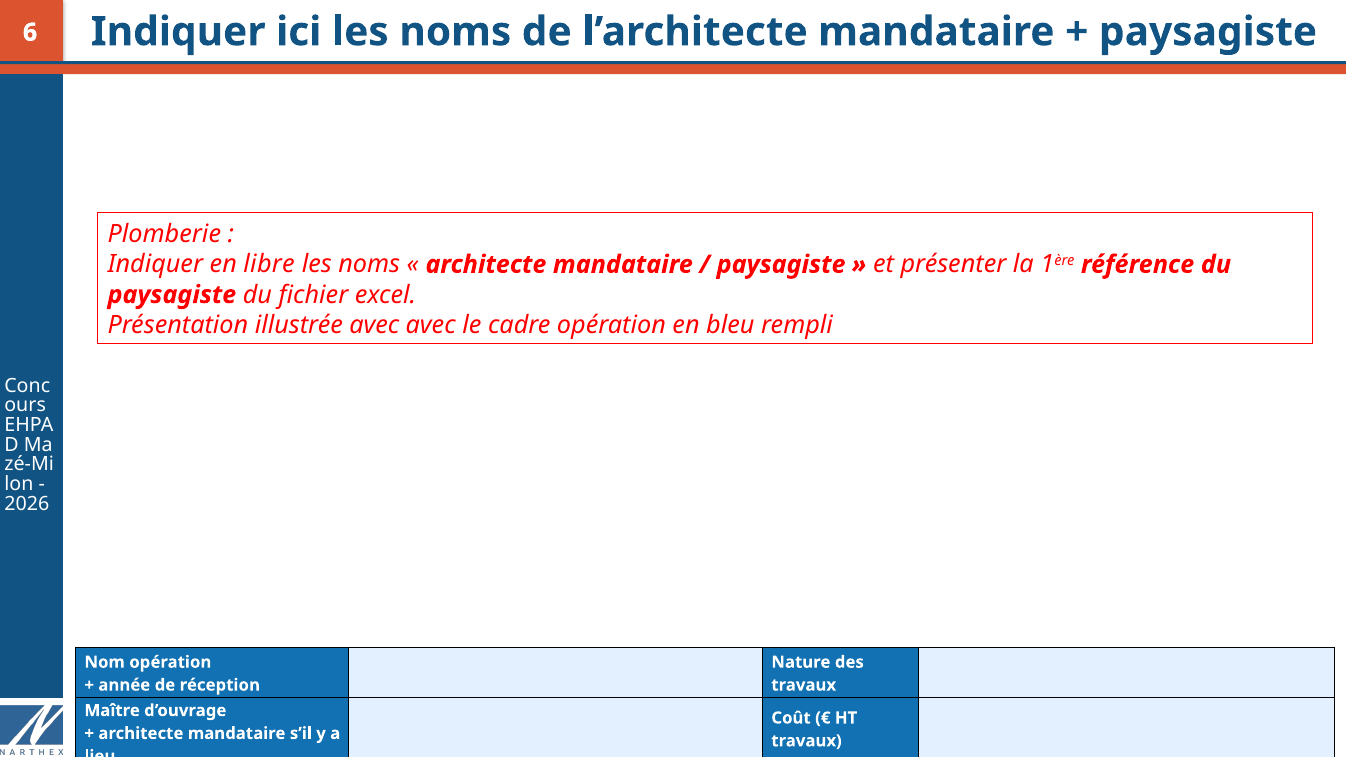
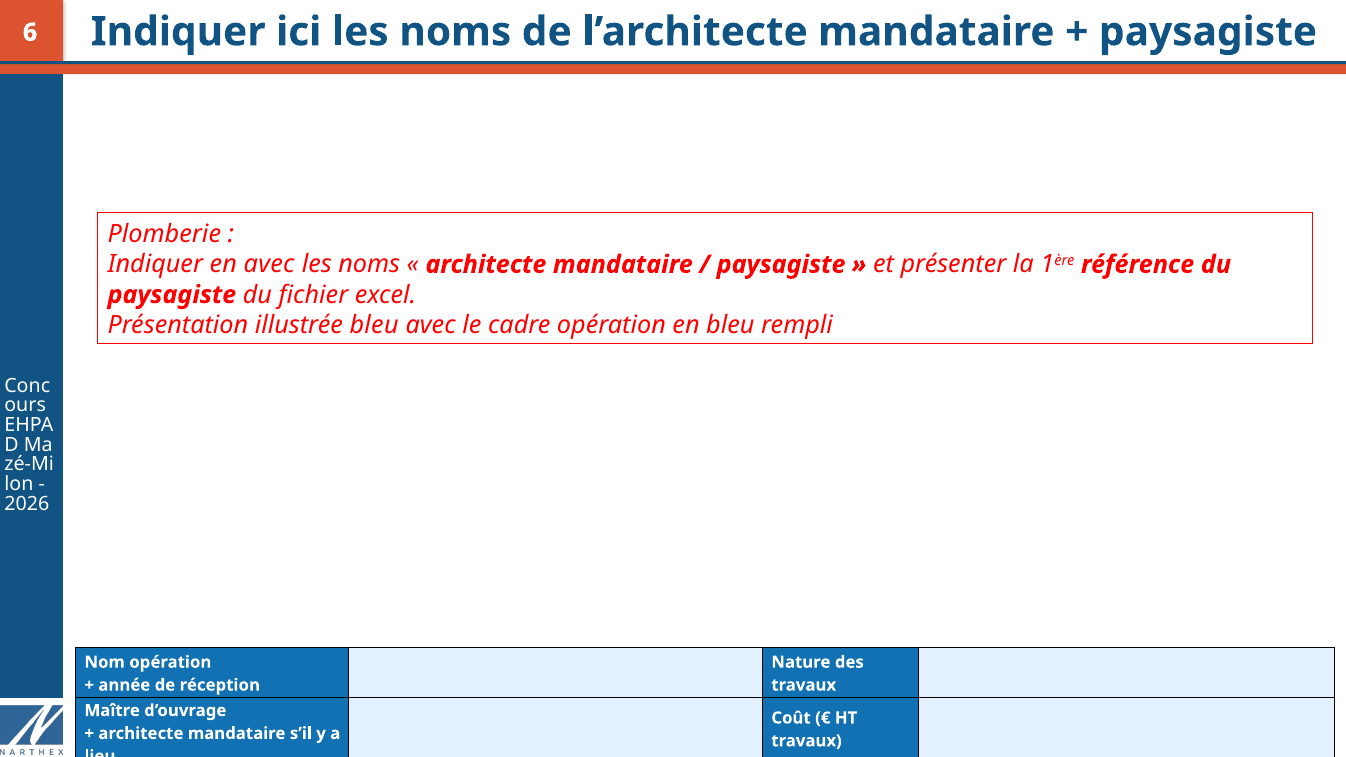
en libre: libre -> avec (269, 264)
illustrée avec: avec -> bleu (374, 325)
